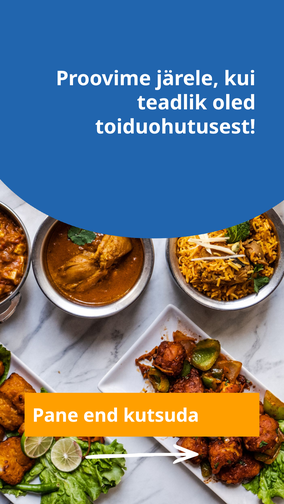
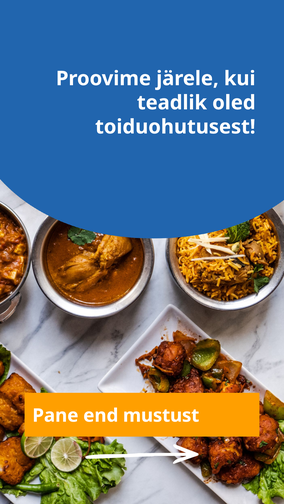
kutsuda: kutsuda -> mustust (161, 416)
